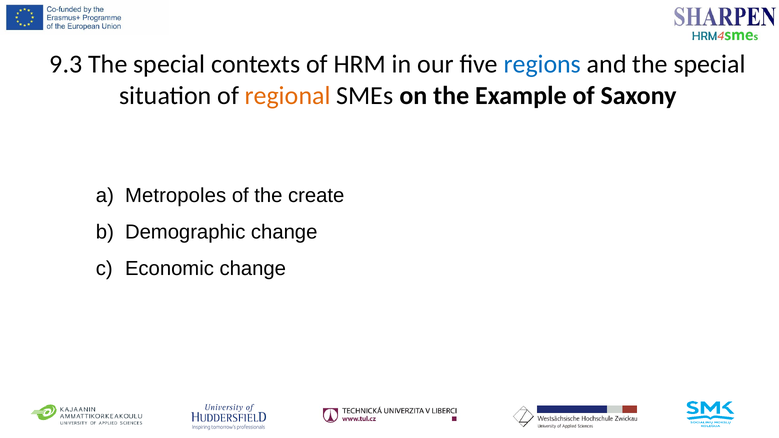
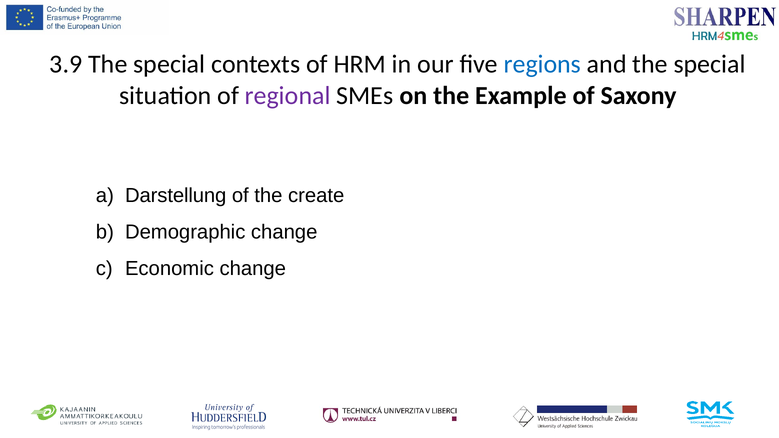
9.3: 9.3 -> 3.9 (66, 64)
regional colour: orange -> purple (288, 95)
Metropoles: Metropoles -> Darstellung (176, 195)
